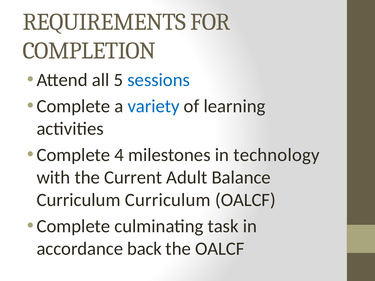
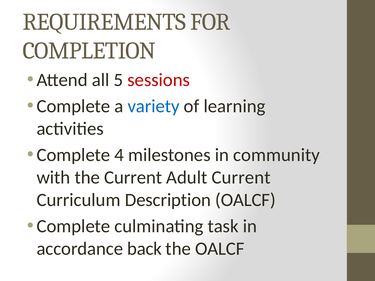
sessions colour: blue -> red (159, 80)
technology: technology -> community (277, 155)
Adult Balance: Balance -> Current (241, 178)
Curriculum Curriculum: Curriculum -> Description (168, 200)
